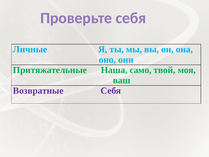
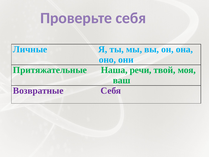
само: само -> речи (141, 70)
